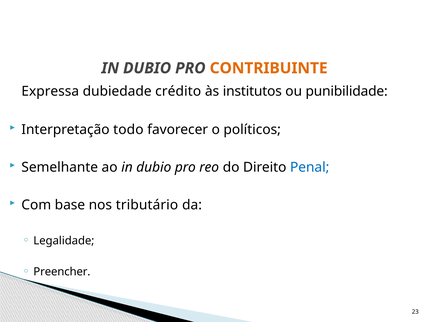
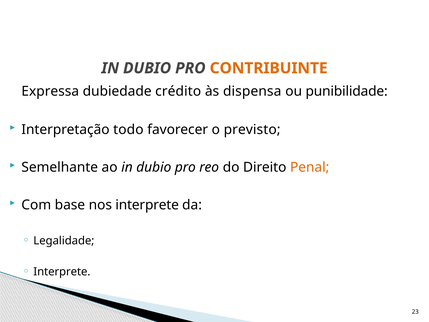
institutos: institutos -> dispensa (252, 91)
políticos: políticos -> previsto (252, 130)
Penal colour: blue -> orange (310, 167)
nos tributário: tributário -> interprete (147, 205)
Preencher: Preencher -> Interprete (62, 272)
